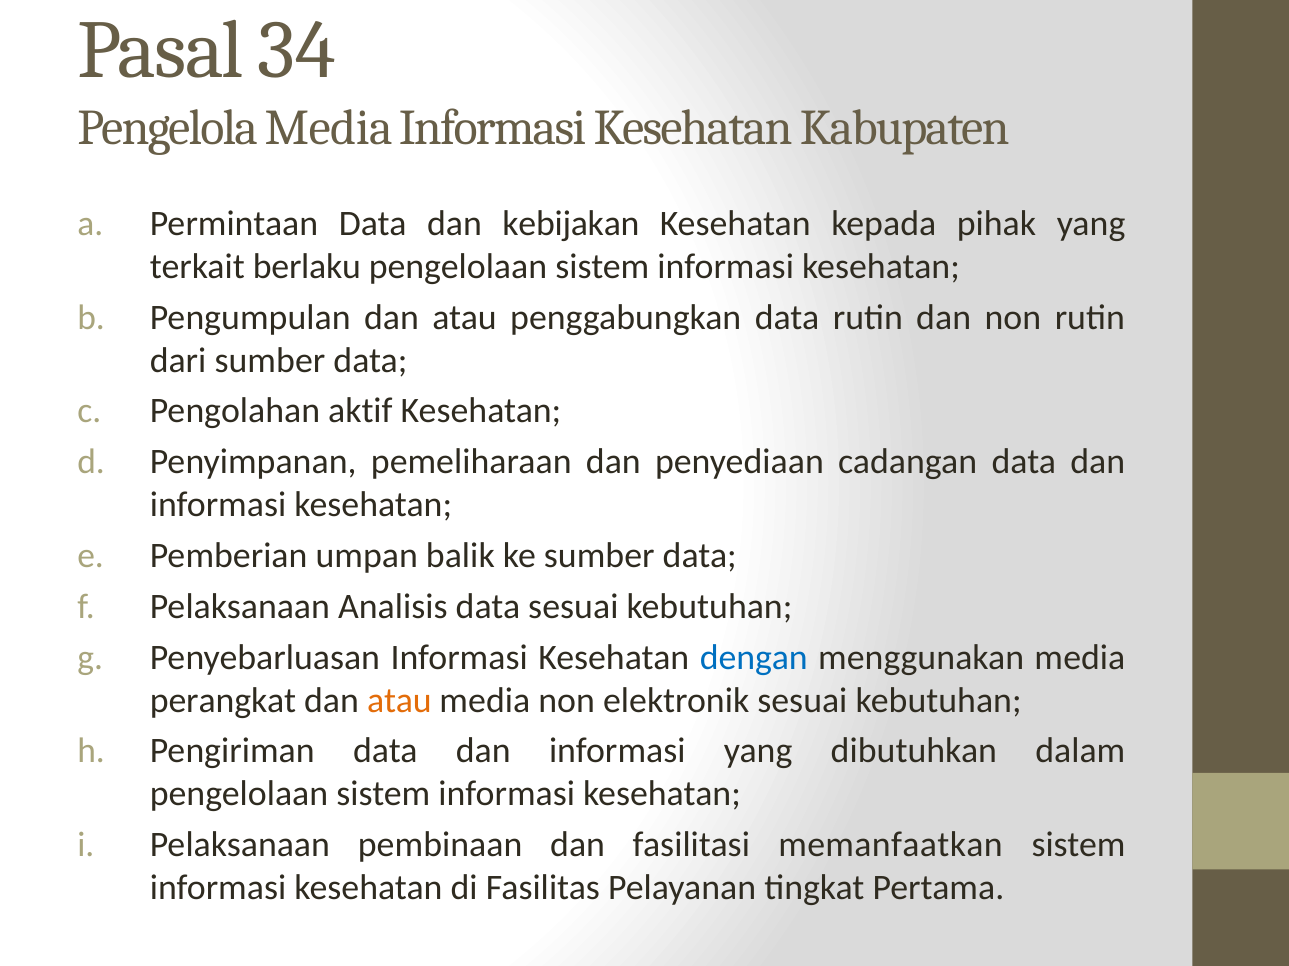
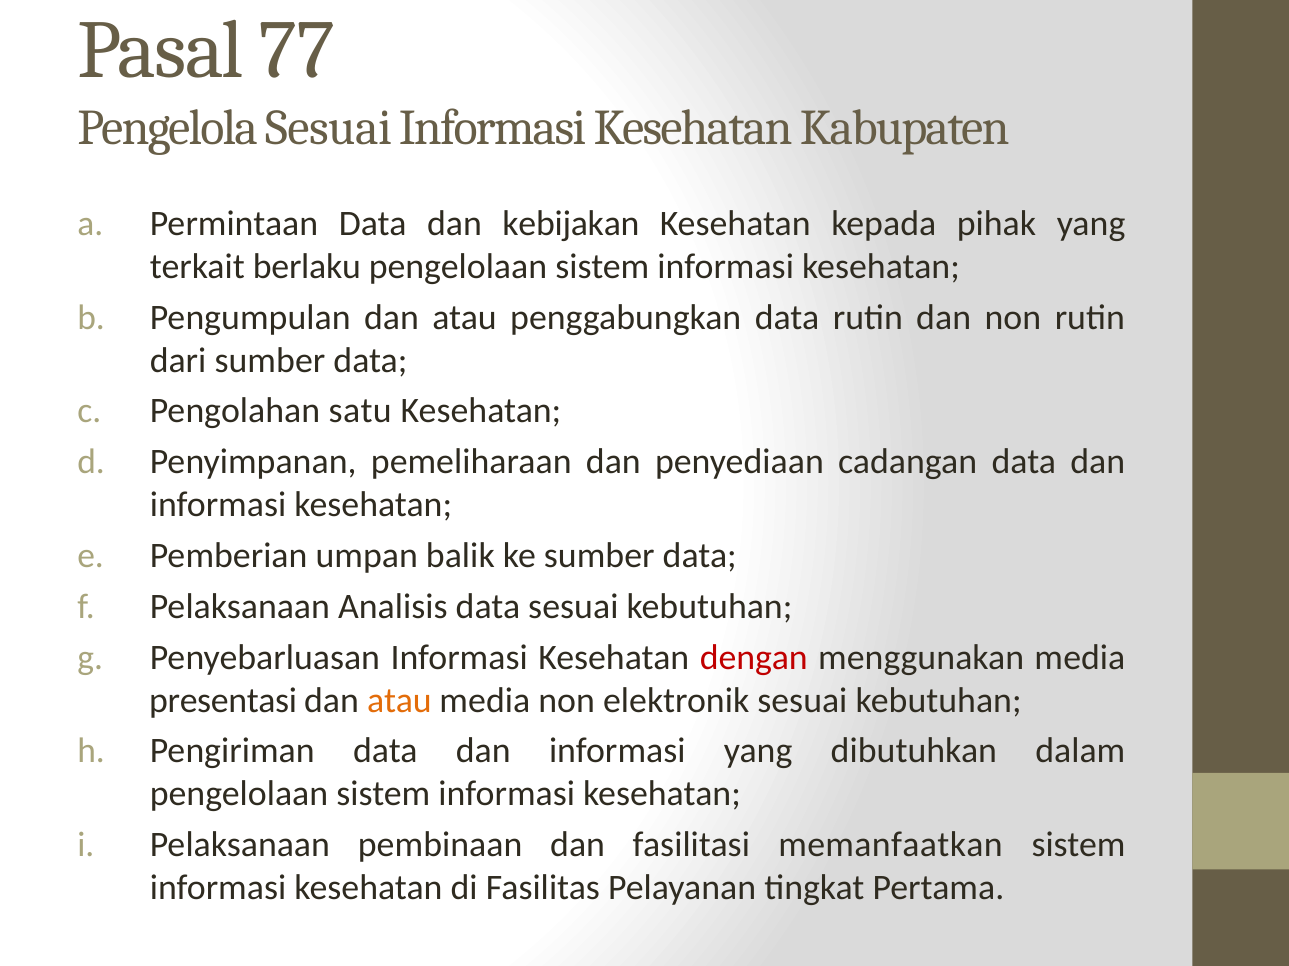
34: 34 -> 77 (297, 51)
Pengelola Media: Media -> Sesuai (329, 128)
aktif: aktif -> satu (360, 411)
dengan colour: blue -> red (754, 658)
perangkat: perangkat -> presentasi (223, 701)
